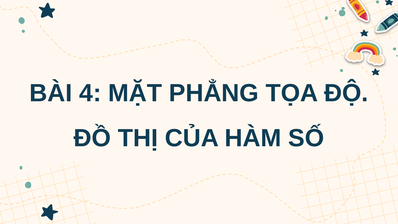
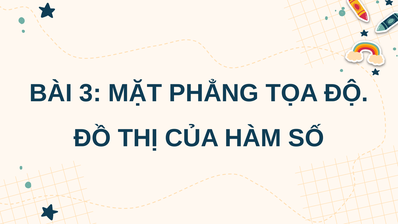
4: 4 -> 3 (90, 93)
